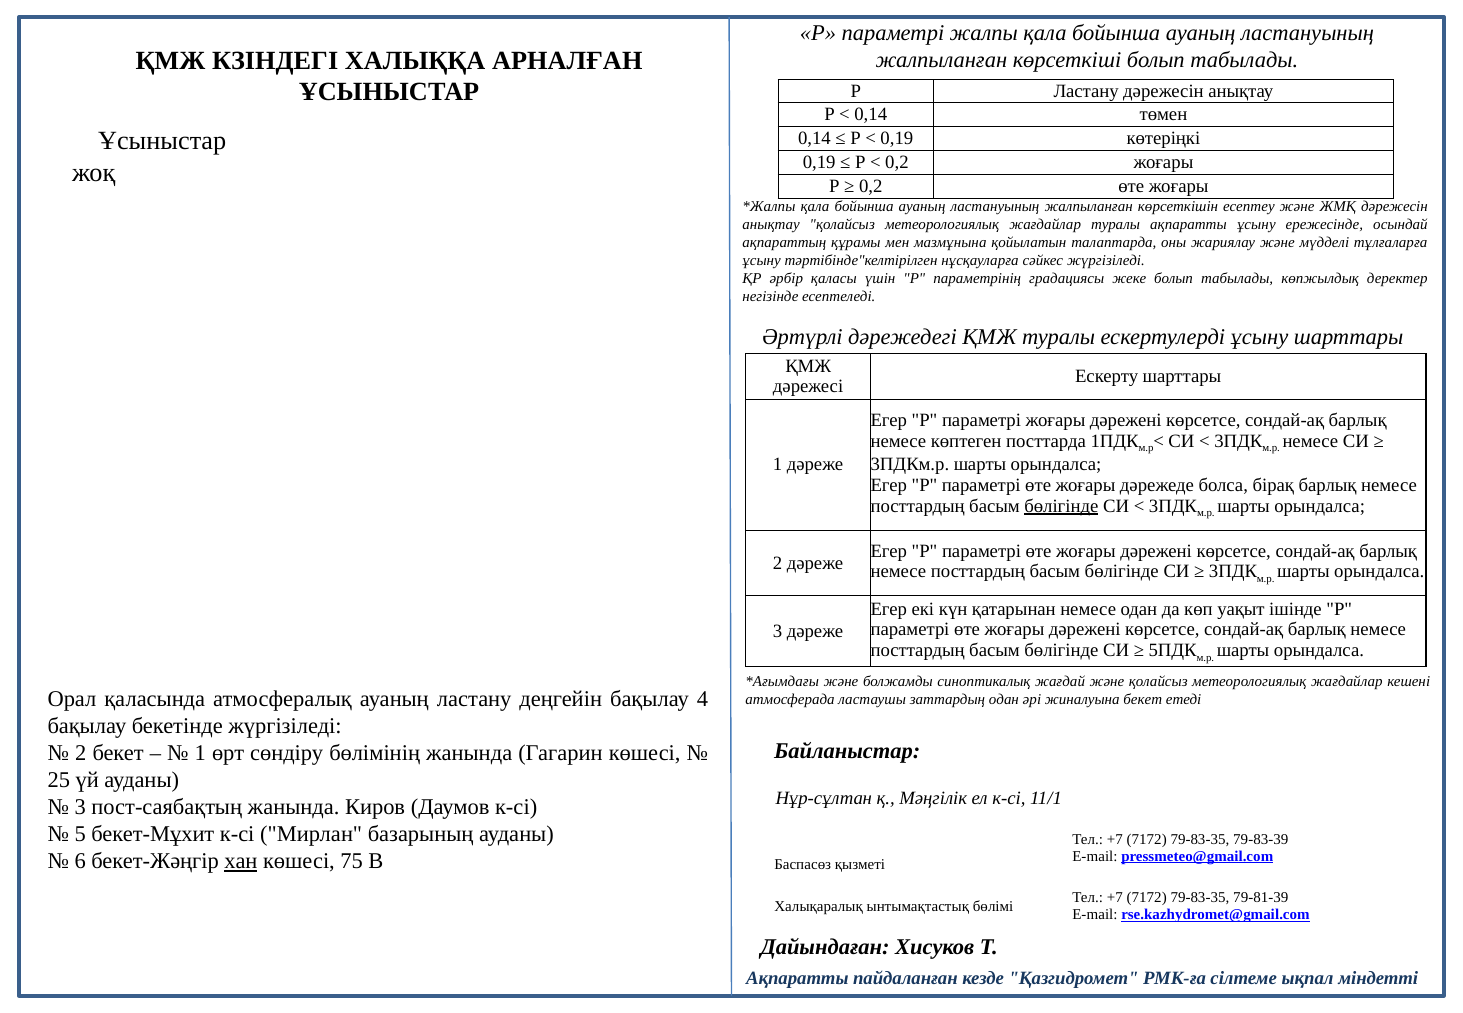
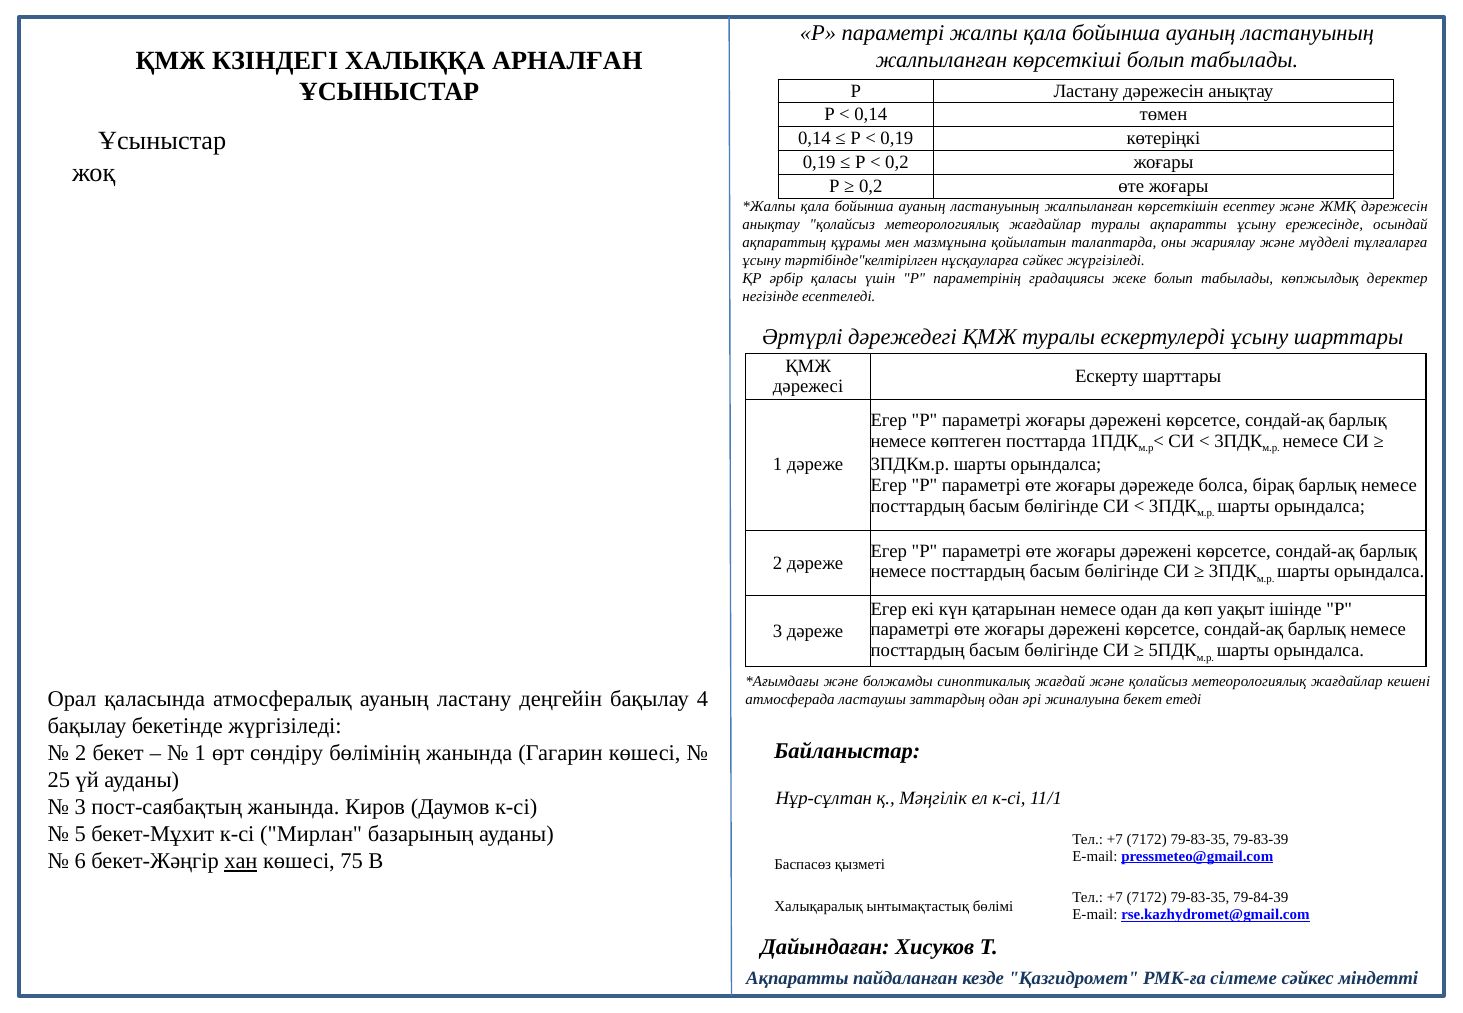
бөлігінде underline: present -> none (1061, 506)
79-81-39: 79-81-39 -> 79-84-39 (1261, 898)
сілтеме ықпал: ықпал -> сәйкес (1308, 978)
